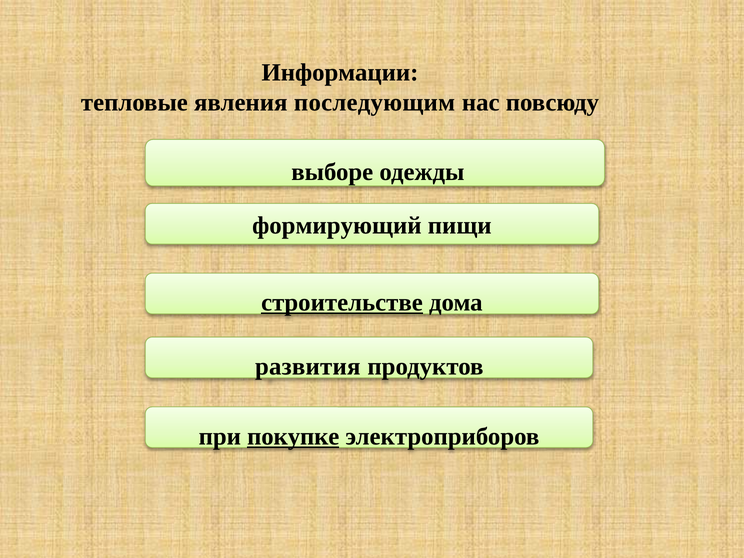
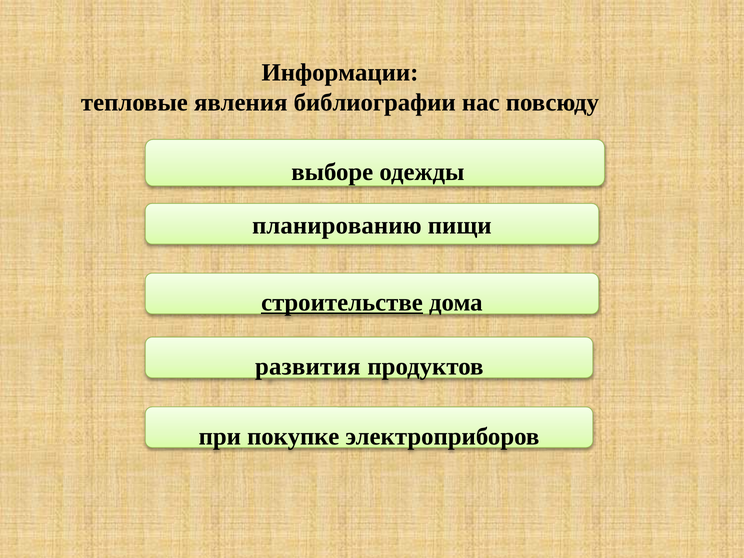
последующим: последующим -> библиографии (375, 102)
формирующий: формирующий -> планированию (337, 225)
покупке underline: present -> none (293, 436)
